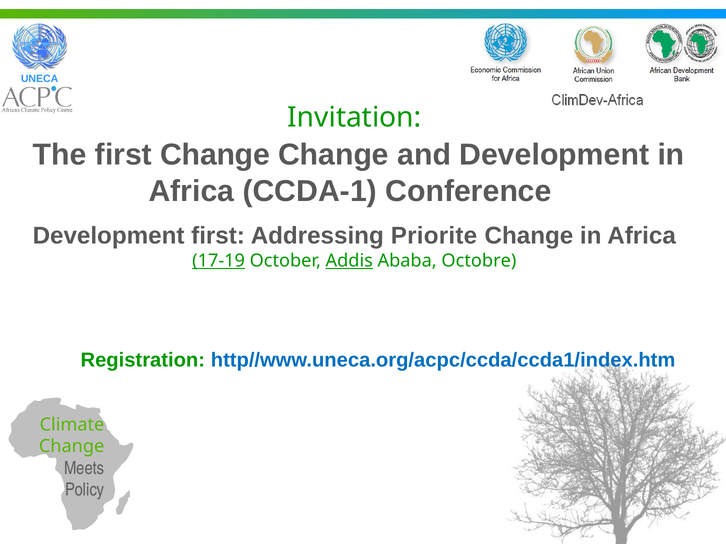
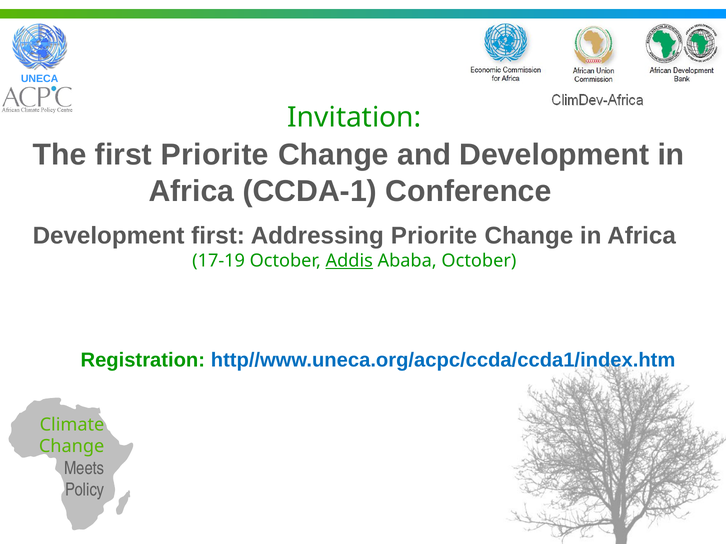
first Change: Change -> Priorite (215, 155)
17-19 underline: present -> none (219, 261)
Ababa Octobre: Octobre -> October (479, 261)
